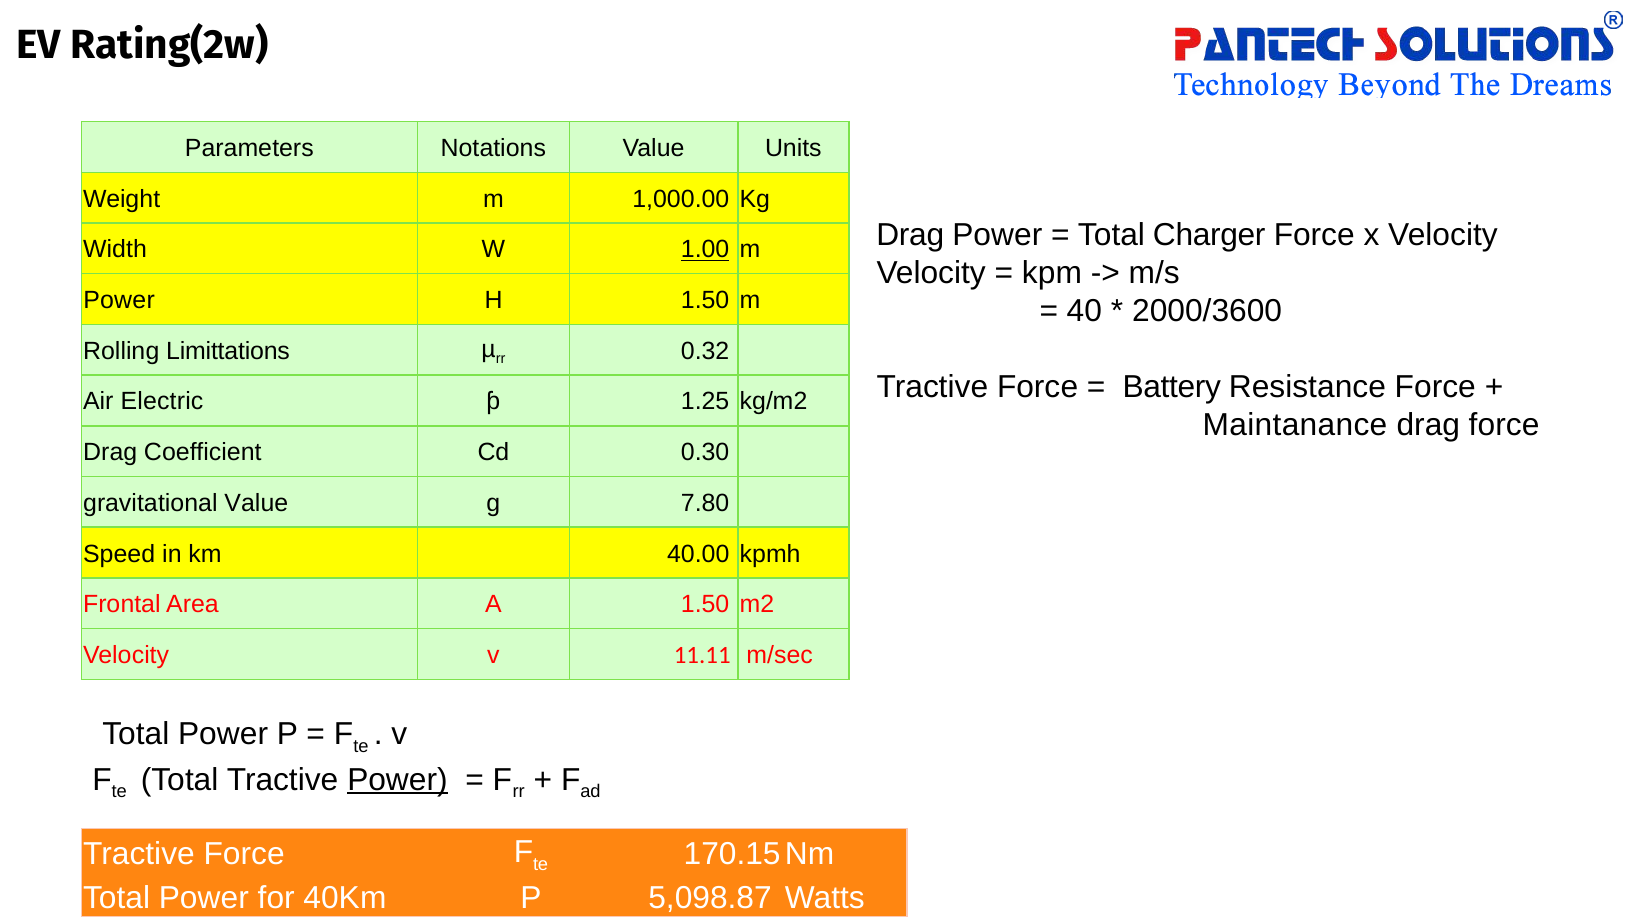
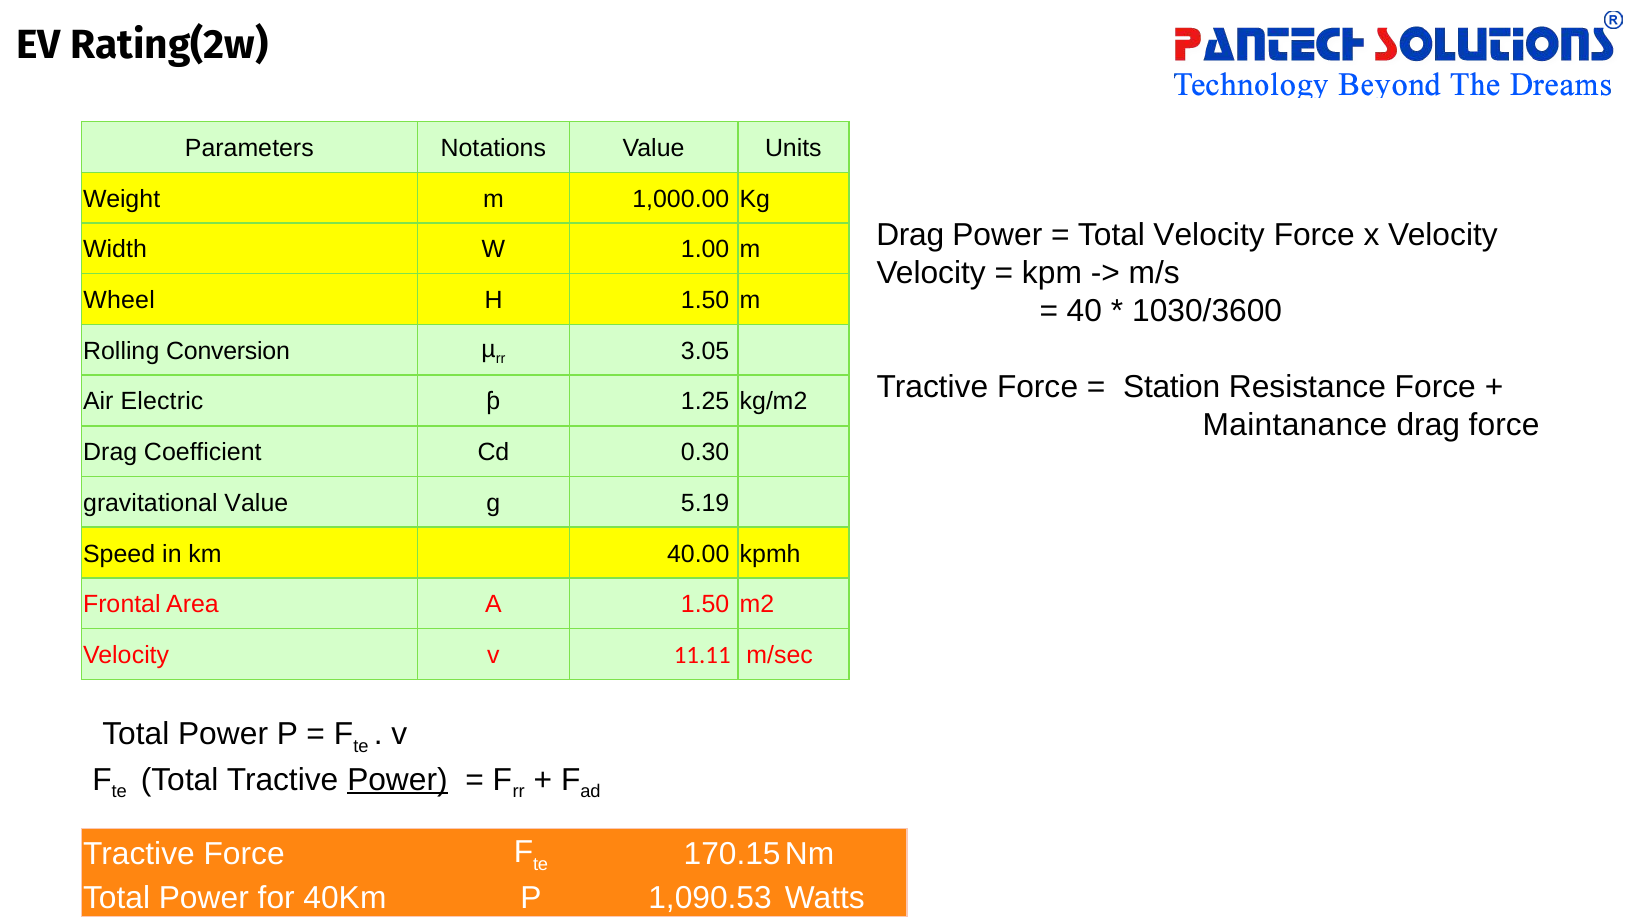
Total Charger: Charger -> Velocity (1209, 235)
1.00 underline: present -> none (705, 250)
Power: Power -> Wheel (119, 300)
2000/3600: 2000/3600 -> 1030/3600 (1207, 311)
Limittations: Limittations -> Conversion (228, 351)
0.32: 0.32 -> 3.05 (705, 351)
Battery: Battery -> Station (1172, 387)
7.80: 7.80 -> 5.19 (705, 503)
5,098.87: 5,098.87 -> 1,090.53 (710, 898)
